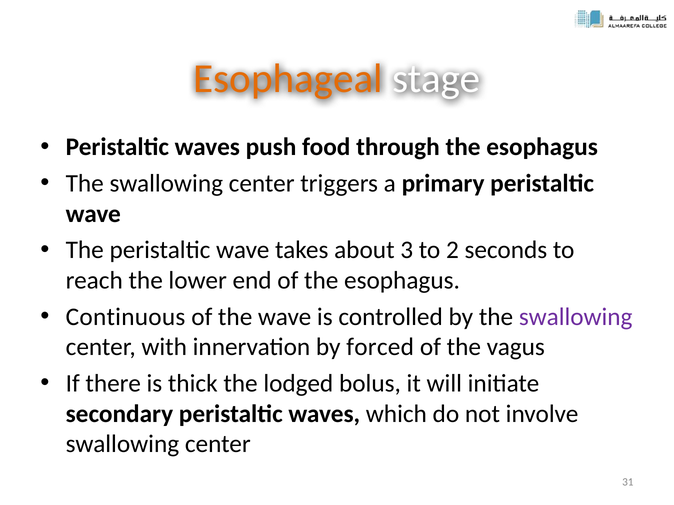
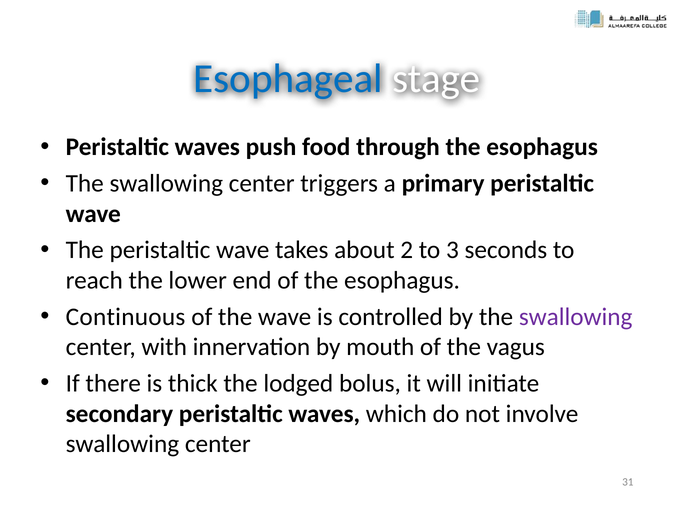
Esophageal colour: orange -> blue (288, 79)
3: 3 -> 2 (407, 250)
2: 2 -> 3 (452, 250)
forced: forced -> mouth (380, 347)
